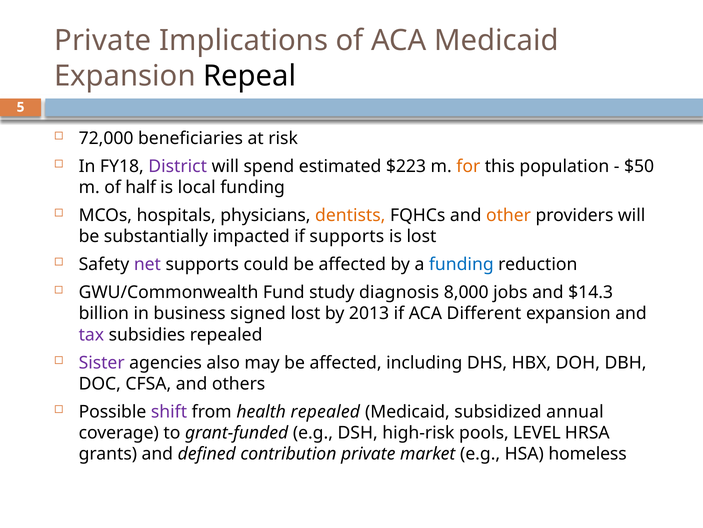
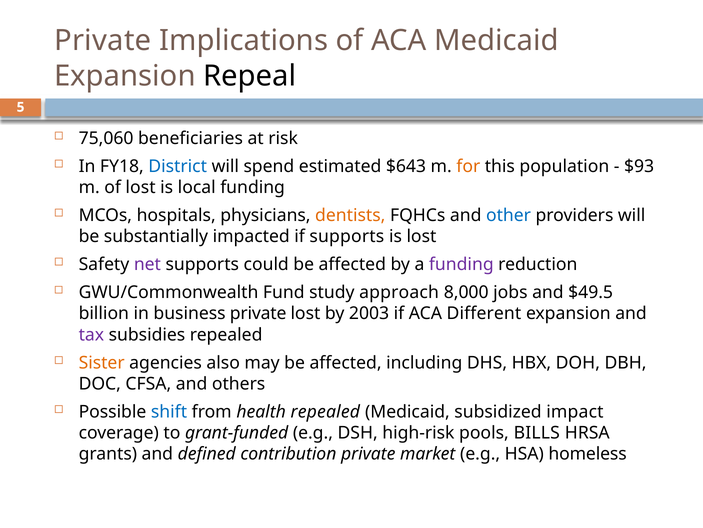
72,000: 72,000 -> 75,060 (106, 138)
District colour: purple -> blue (178, 166)
$223: $223 -> $643 (406, 166)
$50: $50 -> $93 (639, 166)
of half: half -> lost (141, 187)
other colour: orange -> blue (509, 215)
funding colour: blue -> purple (461, 264)
diagnosis: diagnosis -> approach (399, 292)
$14.3: $14.3 -> $49.5 (591, 292)
business signed: signed -> private (258, 313)
2013: 2013 -> 2003 (369, 313)
Sister colour: purple -> orange (102, 362)
shift colour: purple -> blue (169, 411)
annual: annual -> impact (575, 411)
LEVEL: LEVEL -> BILLS (537, 432)
